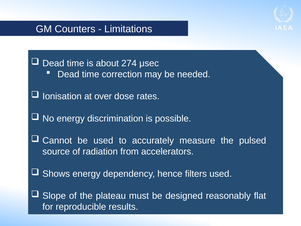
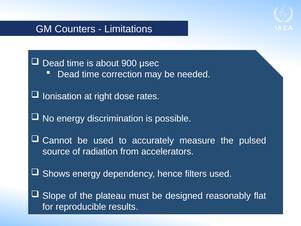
274: 274 -> 900 (129, 63)
over: over -> right (103, 96)
